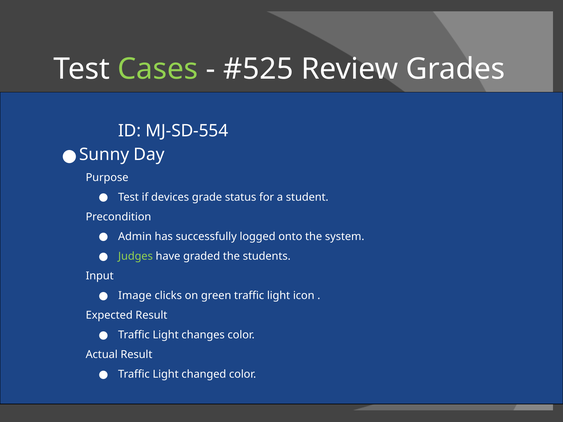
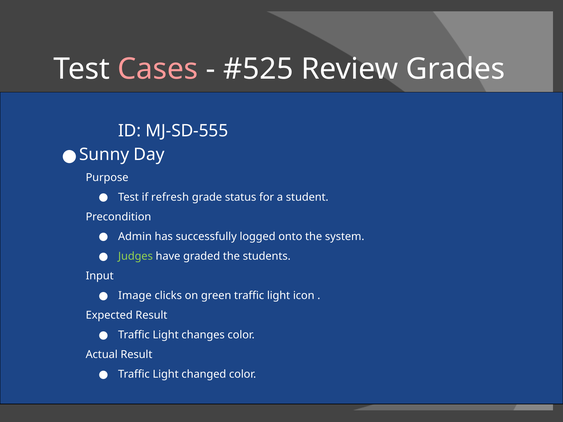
Cases colour: light green -> pink (158, 69)
MJ-SD-554: MJ-SD-554 -> MJ-SD-555 (187, 131)
devices: devices -> refresh (170, 197)
